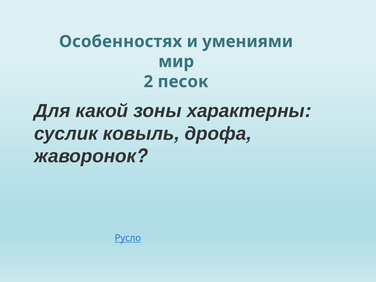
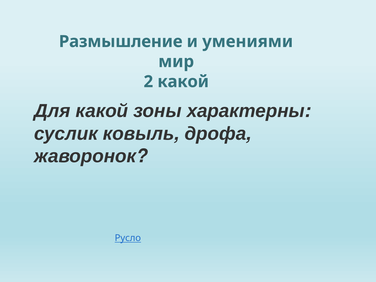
Особенностях: Особенностях -> Размышление (121, 42)
2 песок: песок -> какой (183, 82)
